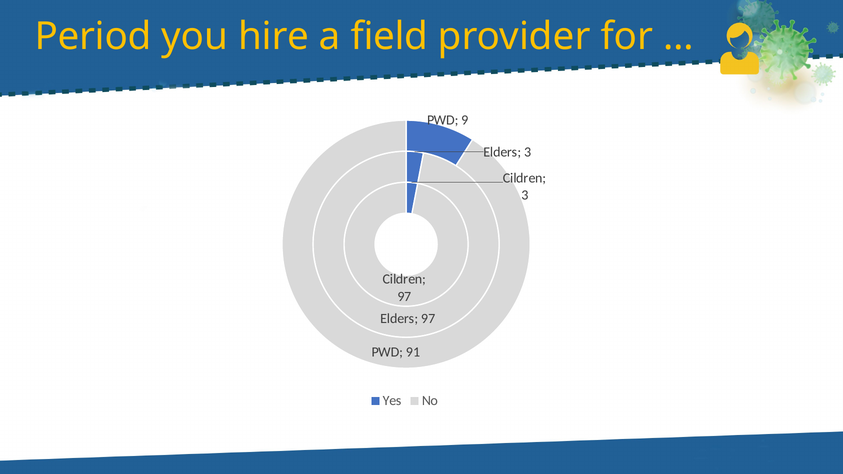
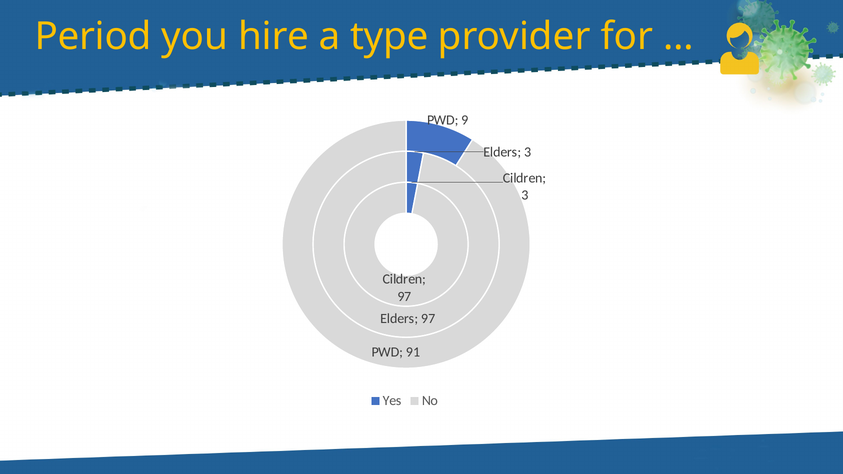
field: field -> type (389, 37)
